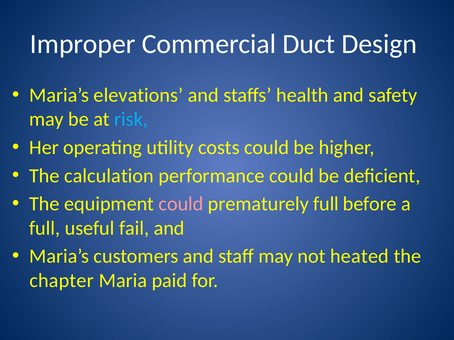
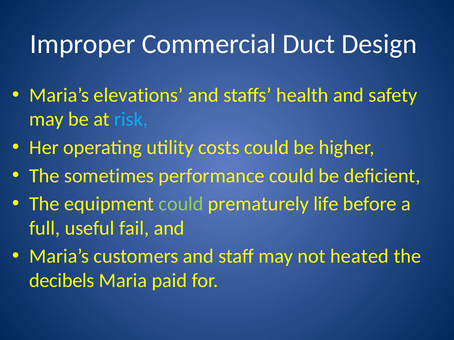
calculation: calculation -> sometimes (109, 176)
could colour: pink -> light green (181, 204)
prematurely full: full -> life (326, 204)
chapter: chapter -> decibels (62, 281)
